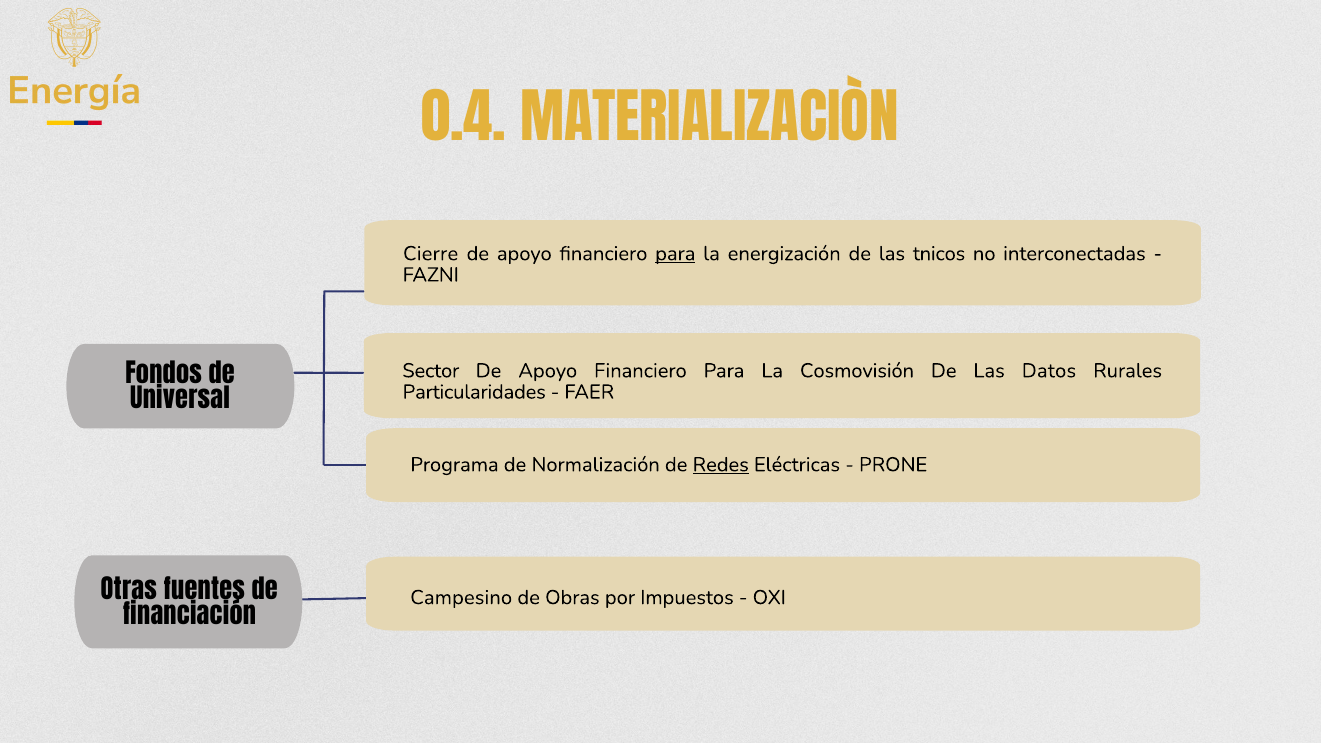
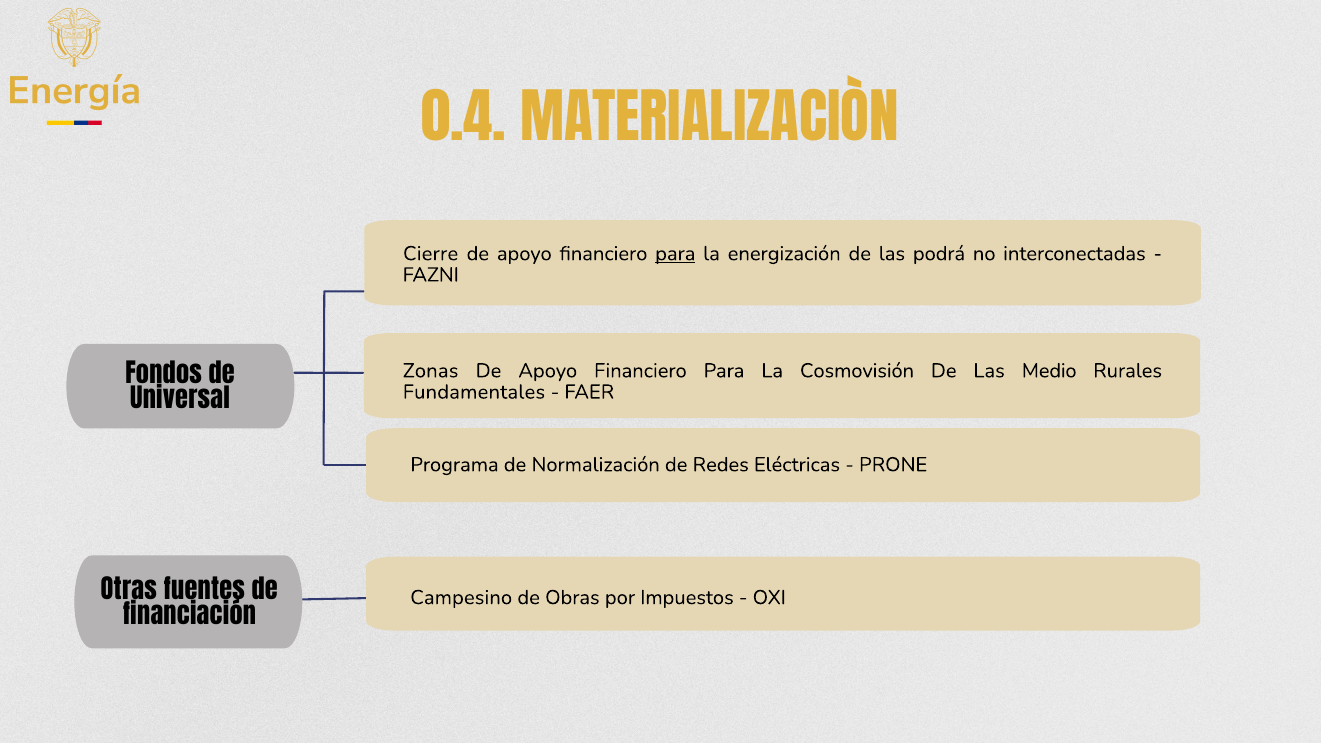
tnicos: tnicos -> podrá (939, 254)
Sector: Sector -> Zonas (431, 371)
Datos: Datos -> Medio (1049, 371)
Particularidades: Particularidades -> Fundamentales (474, 392)
Redes underline: present -> none (721, 465)
